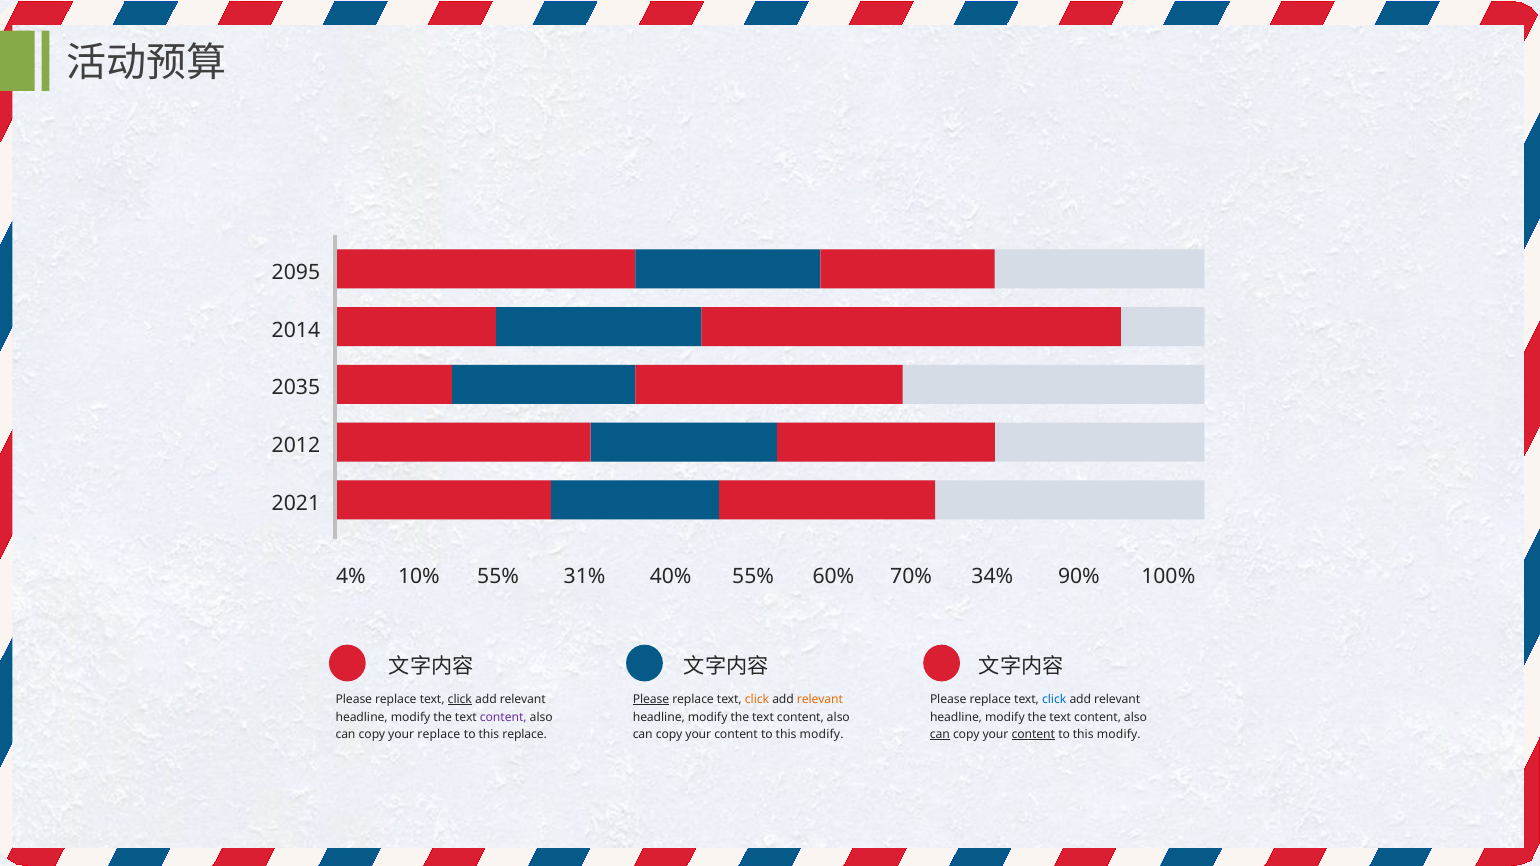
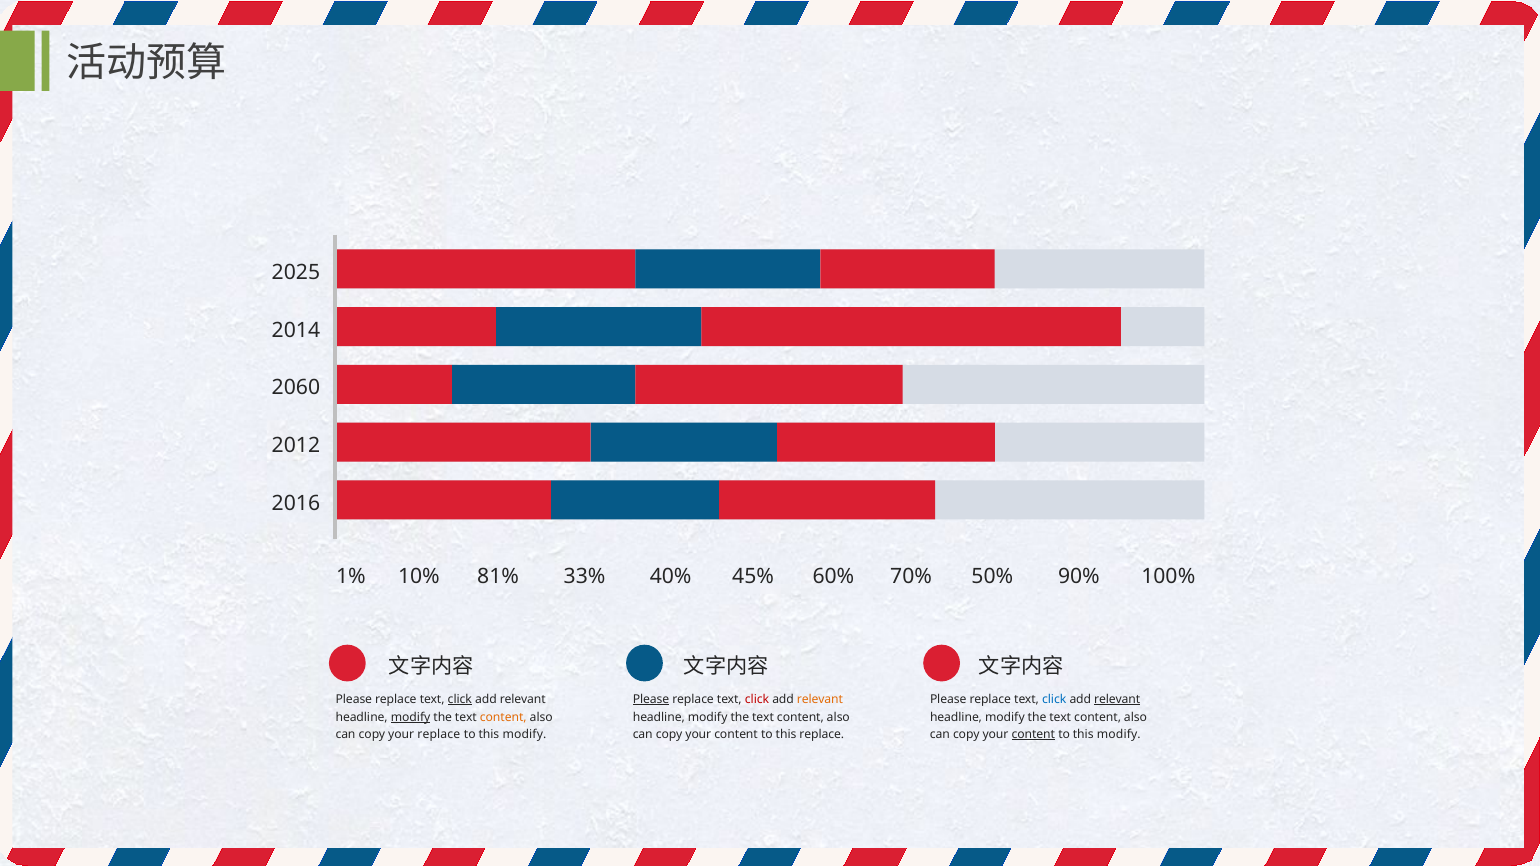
2095: 2095 -> 2025 (296, 273)
2035: 2035 -> 2060 (296, 388)
2021: 2021 -> 2016 (296, 504)
4%: 4% -> 1% (351, 576)
55%: 55% -> 81% (498, 576)
31%: 31% -> 33% (585, 576)
40% 55%: 55% -> 45% (753, 576)
34%: 34% -> 50% (992, 576)
click colour: orange -> red (757, 700)
relevant underline: none -> present (1117, 700)
modify underline: none -> present (411, 717)
content colour: purple -> orange (503, 717)
replace: replace -> modify (524, 735)
modify: modify -> replace (822, 735)
can underline: present -> none (940, 735)
